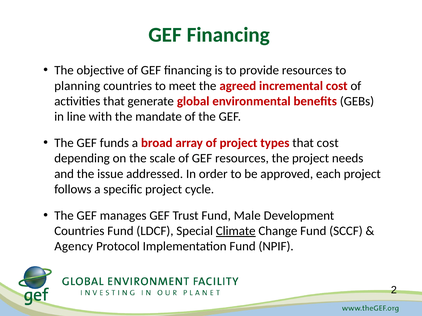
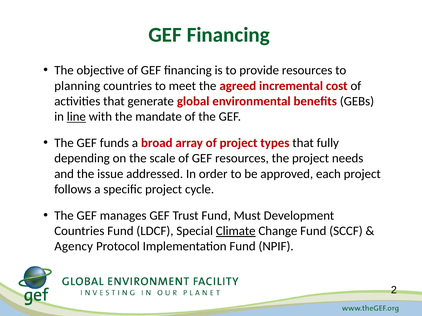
line underline: none -> present (76, 117)
that cost: cost -> fully (328, 143)
Male: Male -> Must (247, 216)
